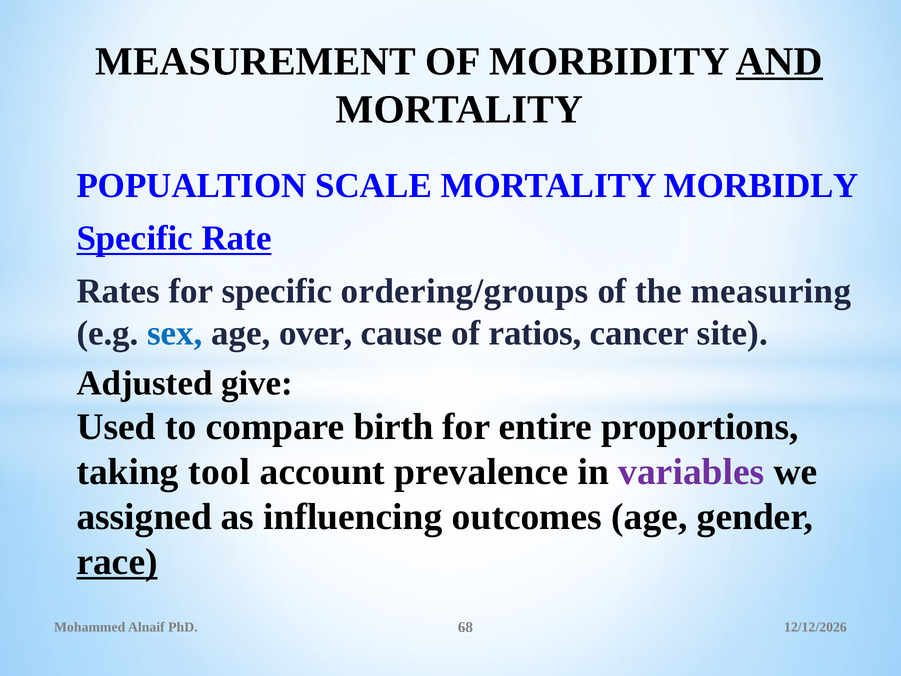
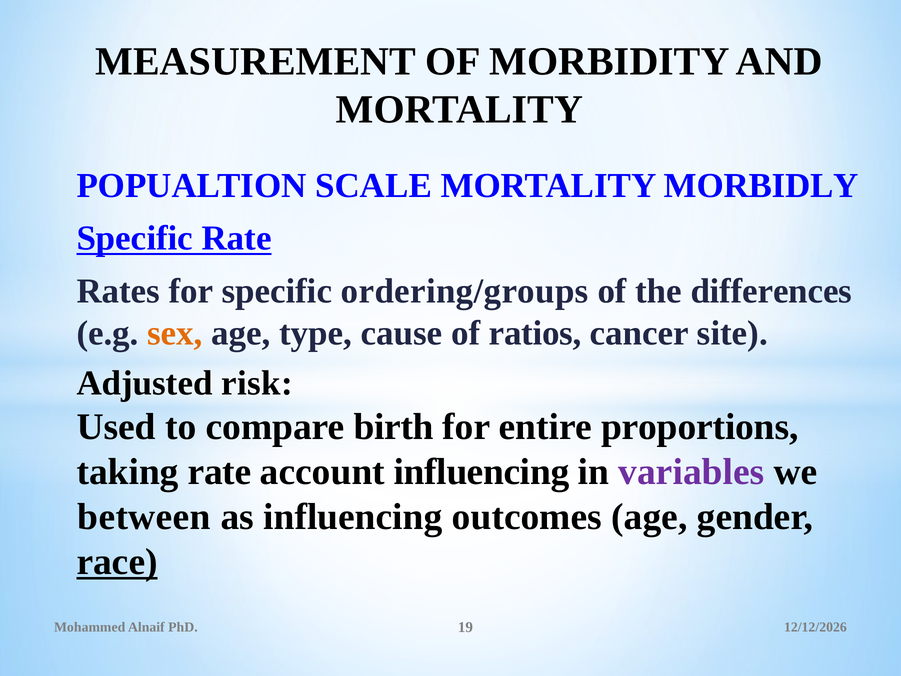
AND underline: present -> none (779, 61)
measuring: measuring -> differences (771, 291)
sex colour: blue -> orange (175, 333)
over: over -> type (316, 333)
give: give -> risk (257, 383)
taking tool: tool -> rate (220, 472)
account prevalence: prevalence -> influencing (482, 472)
assigned: assigned -> between (144, 517)
68: 68 -> 19 (465, 627)
